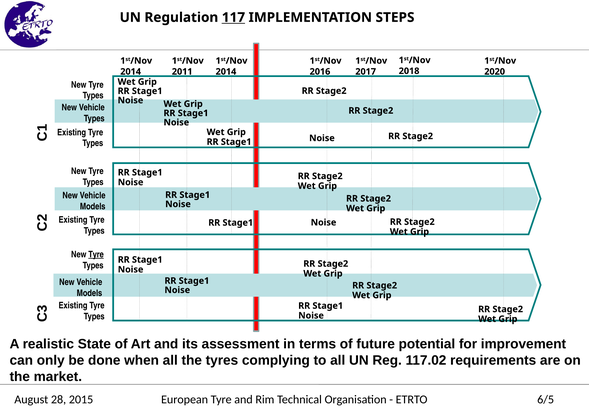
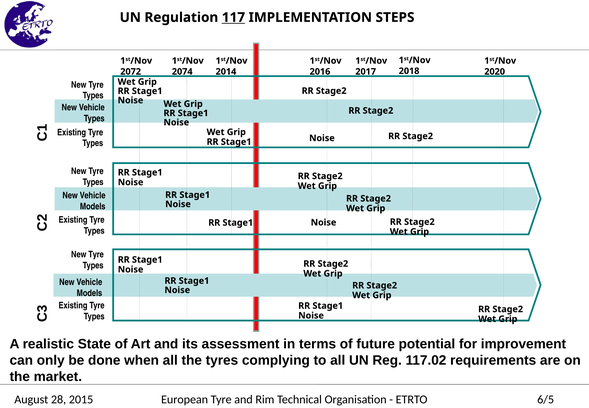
2014: 2014 -> 2072 (131, 72)
2011: 2011 -> 2074 (182, 72)
Tyre underline: present -> none (96, 254)
